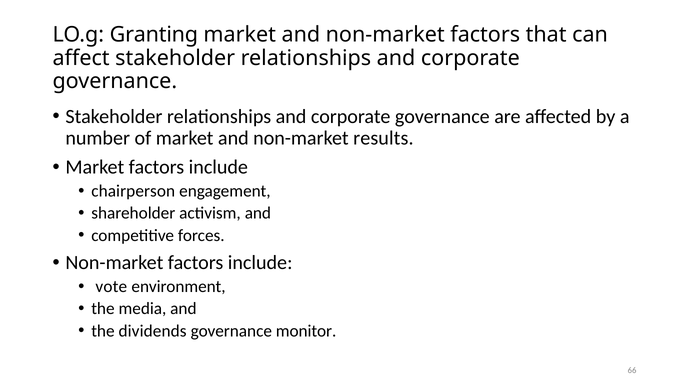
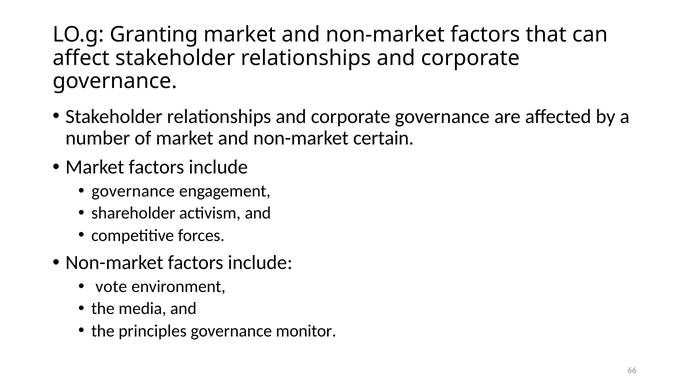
results: results -> certain (384, 138)
chairperson: chairperson -> governance (133, 191)
dividends: dividends -> principles (153, 331)
